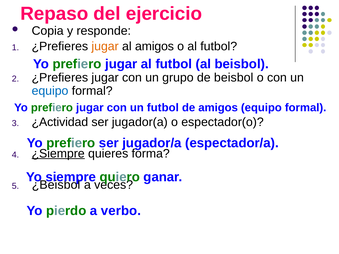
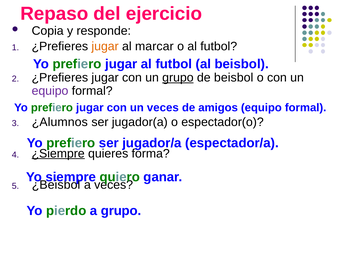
al amigos: amigos -> marcar (154, 46)
grupo underline: none -> present (178, 78)
equipo colour: blue -> purple (50, 91)
un futbol: futbol -> veces (163, 108)
¿Actividad: ¿Actividad -> ¿Alumnos (60, 122)
a verbo: verbo -> grupo (121, 211)
